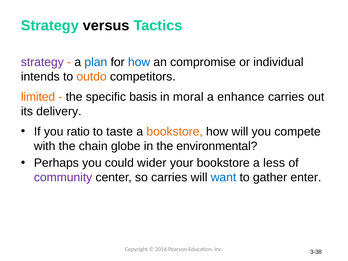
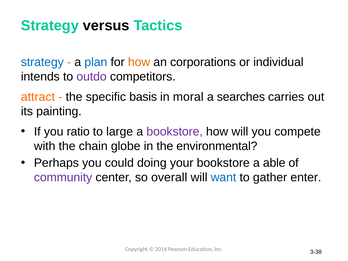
strategy colour: purple -> blue (42, 62)
how colour: blue -> orange (139, 62)
compromise: compromise -> corporations (203, 62)
outdo colour: orange -> purple (92, 77)
limited: limited -> attract (38, 97)
enhance: enhance -> searches (241, 97)
delivery: delivery -> painting (59, 111)
taste: taste -> large (120, 132)
bookstore colour: orange -> purple (175, 132)
wider: wider -> doing (152, 163)
less: less -> able (274, 163)
so carries: carries -> overall (169, 177)
